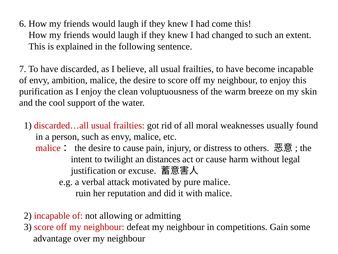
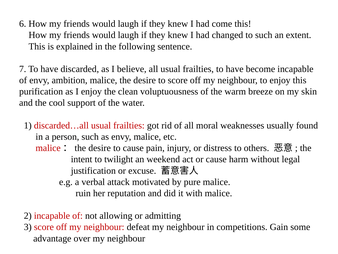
distances: distances -> weekend (163, 159)
